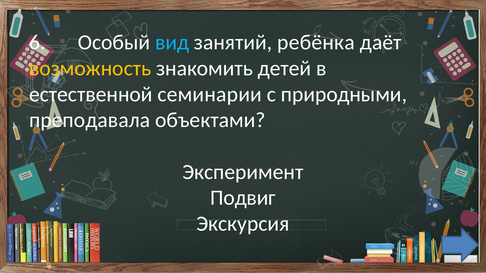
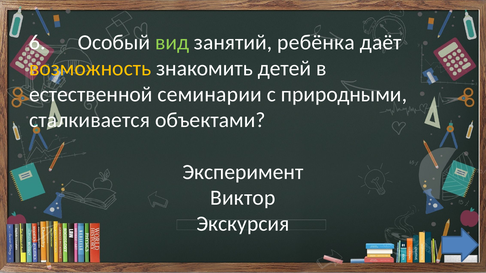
вид colour: light blue -> light green (172, 43)
преподавала: преподавала -> сталкивается (90, 120)
Подвиг: Подвиг -> Виктор (243, 198)
